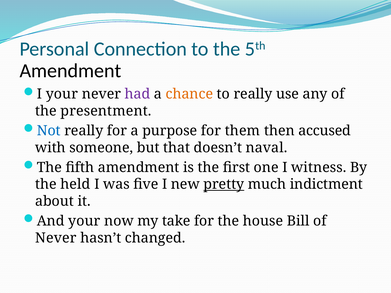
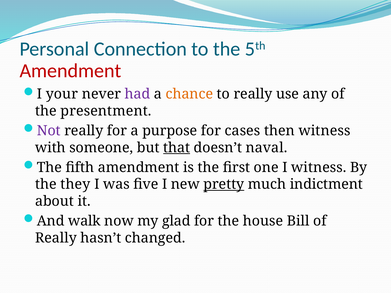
Amendment colour: black -> red (70, 71)
Not colour: blue -> purple (49, 131)
them: them -> cases (242, 131)
then accused: accused -> witness (324, 131)
that underline: none -> present (177, 148)
held: held -> they (75, 184)
And your: your -> walk (84, 221)
take: take -> glad (176, 221)
Never: Never -> Really (56, 238)
